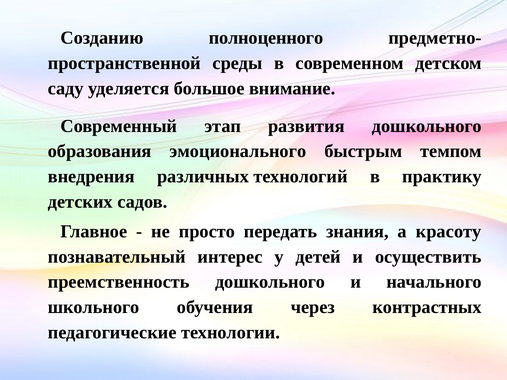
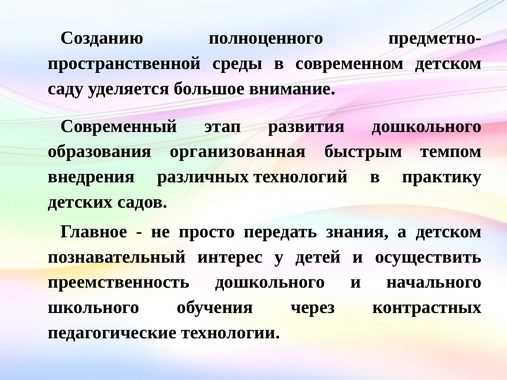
эмоционального: эмоционального -> организованная (238, 151)
а красоту: красоту -> детском (449, 232)
